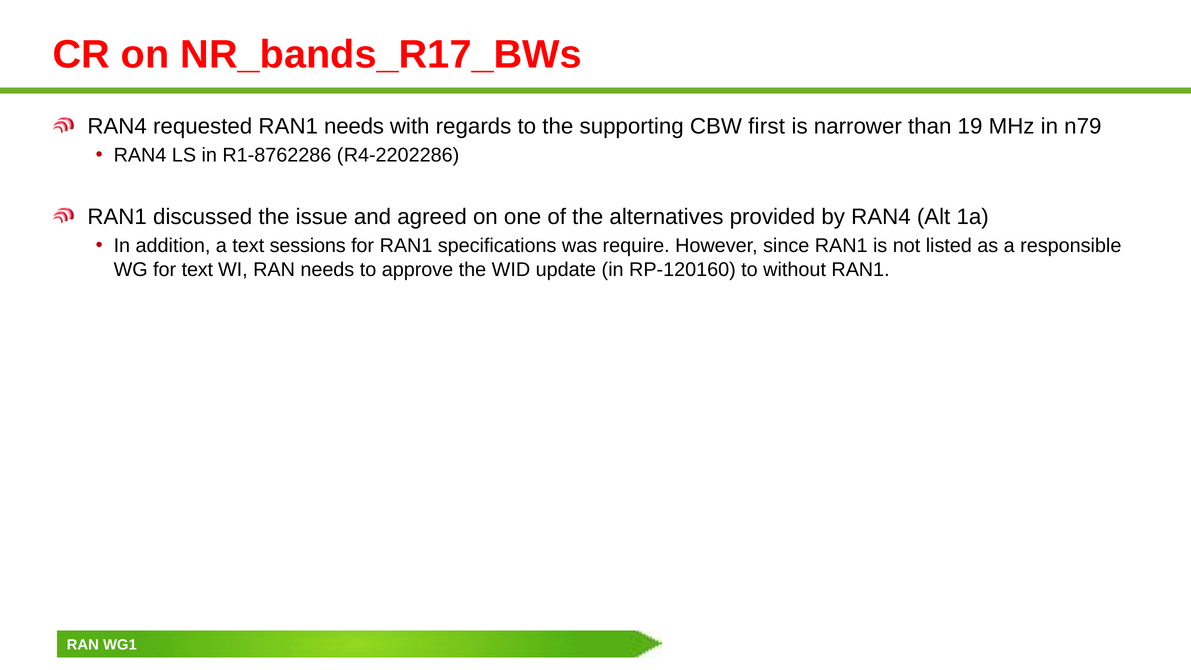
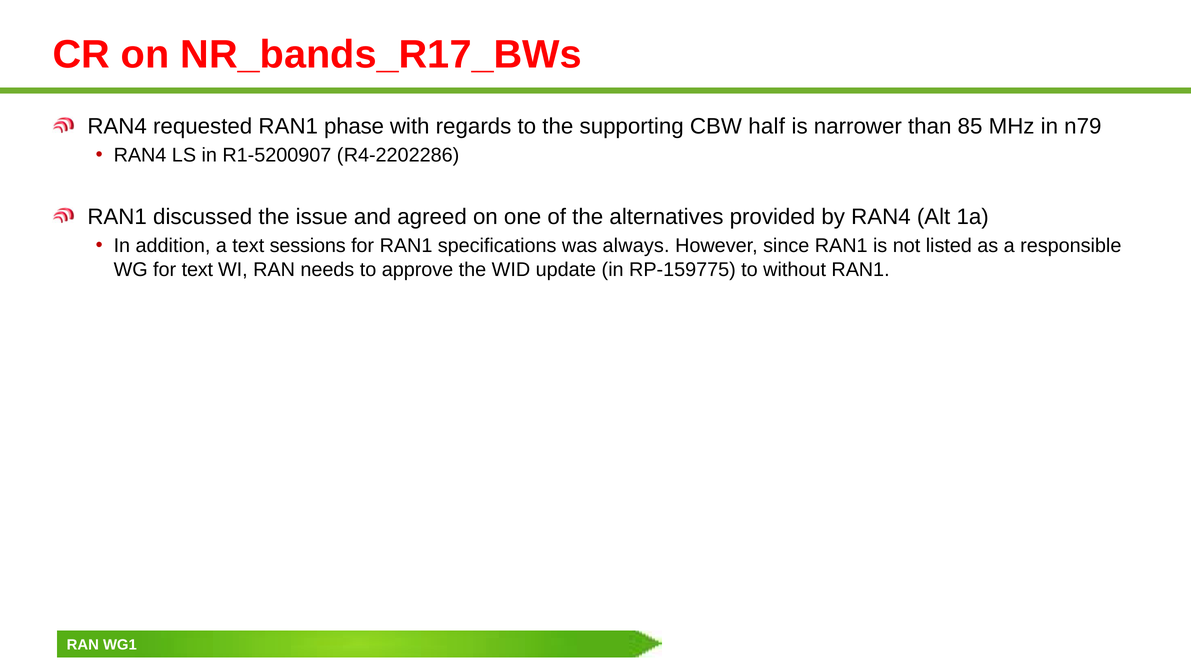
RAN1 needs: needs -> phase (354, 126)
first: first -> half (767, 126)
19: 19 -> 85 (970, 126)
R1-8762286: R1-8762286 -> R1-5200907 (277, 155)
require: require -> always (636, 246)
RP-120160: RP-120160 -> RP-159775 (682, 270)
